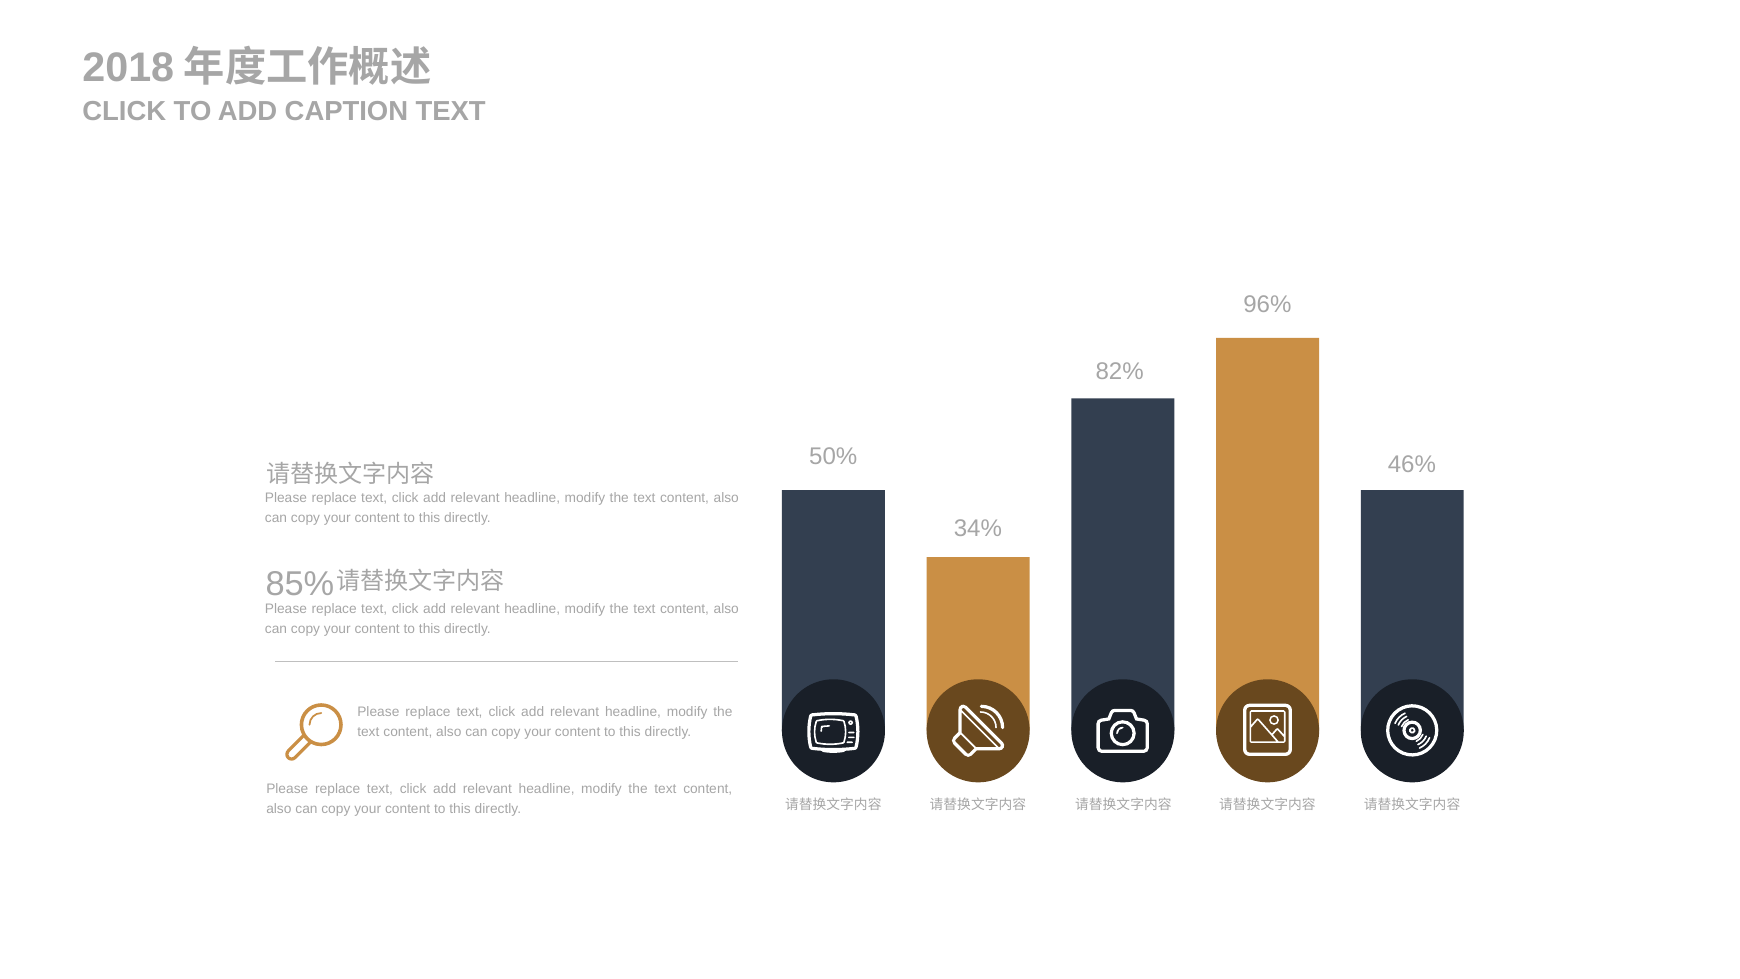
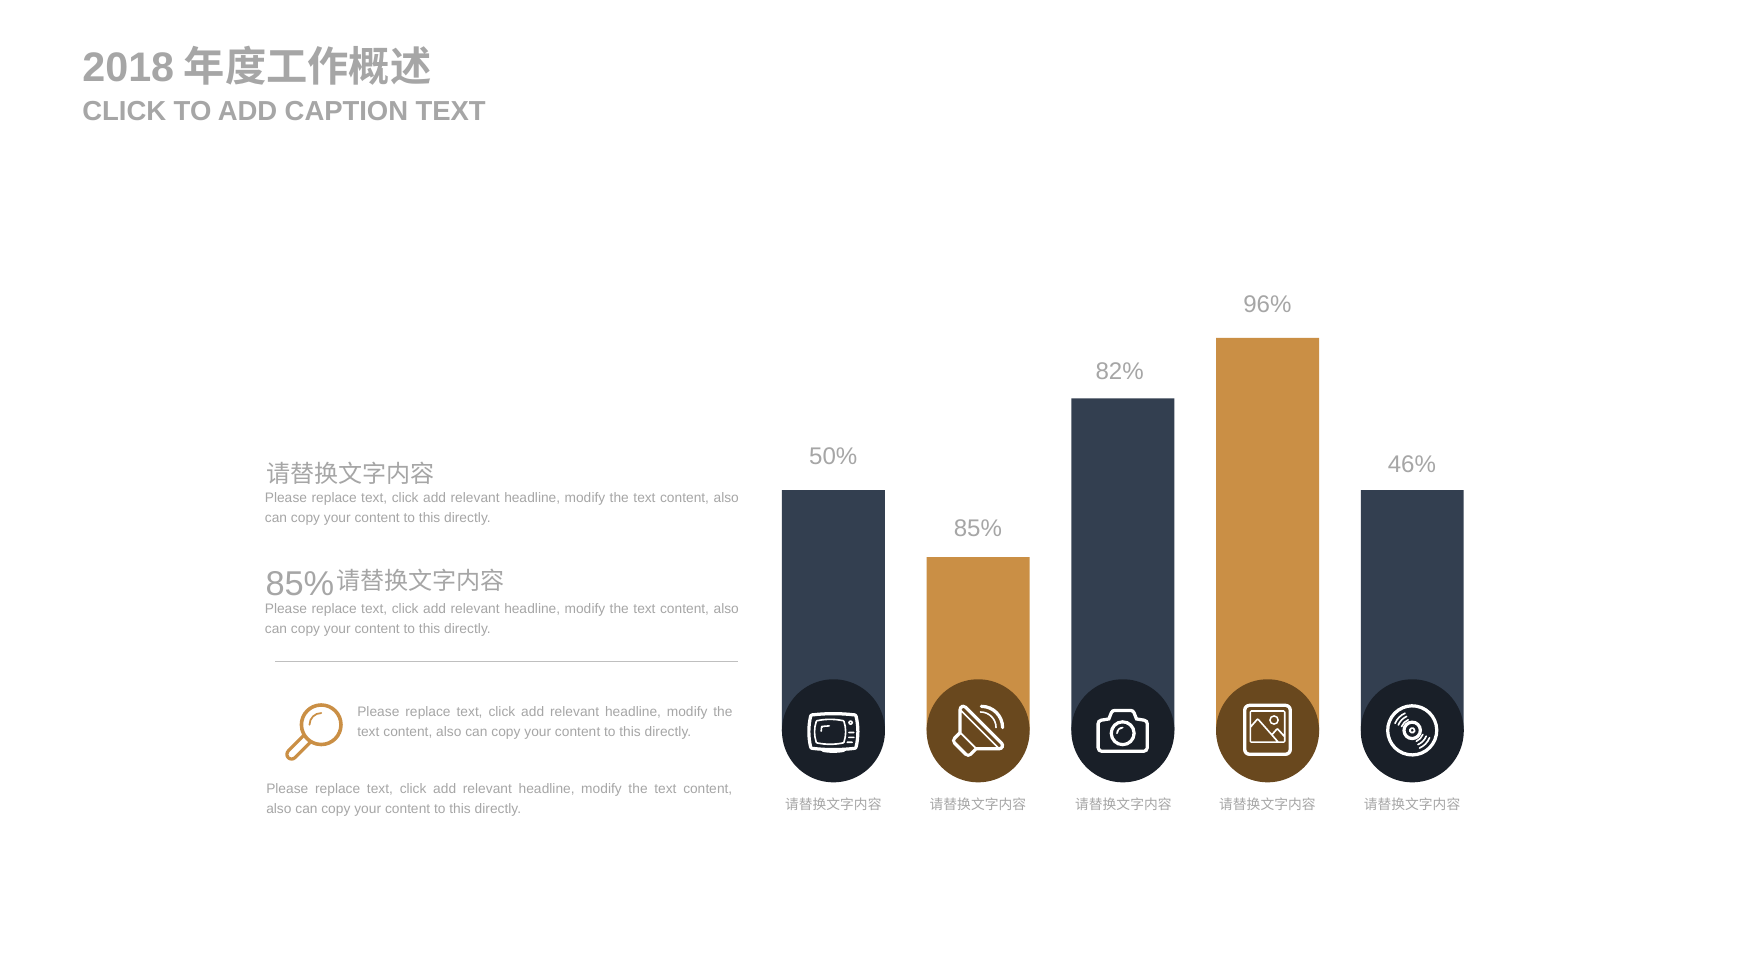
34%: 34% -> 85% (978, 529)
